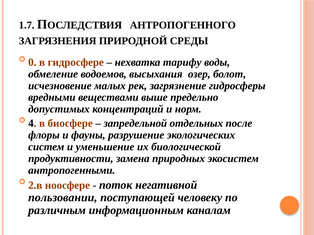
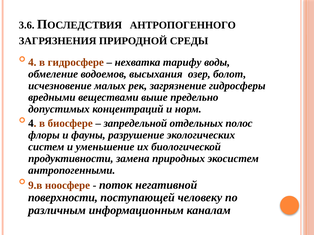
1.7: 1.7 -> 3.6 (27, 25)
0: 0 -> 4 (32, 62)
после: после -> полос (239, 123)
2.в: 2.в -> 9.в (35, 186)
пользовании: пользовании -> поверхности (63, 198)
